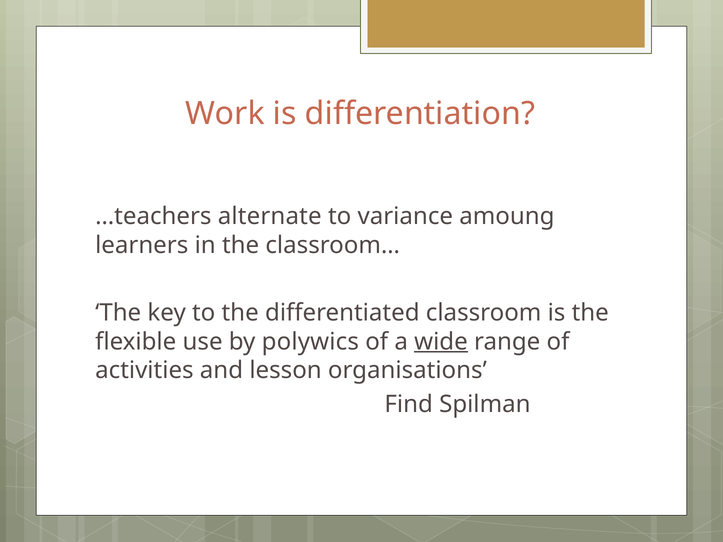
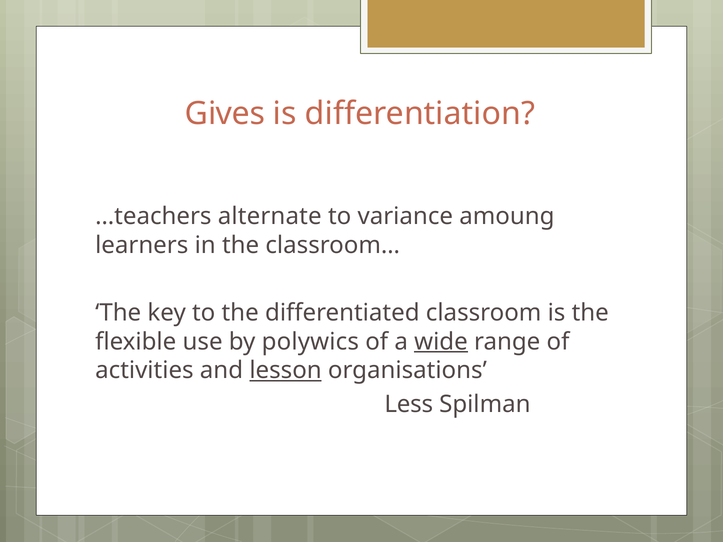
Work: Work -> Gives (225, 114)
lesson underline: none -> present (286, 371)
Find: Find -> Less (409, 404)
